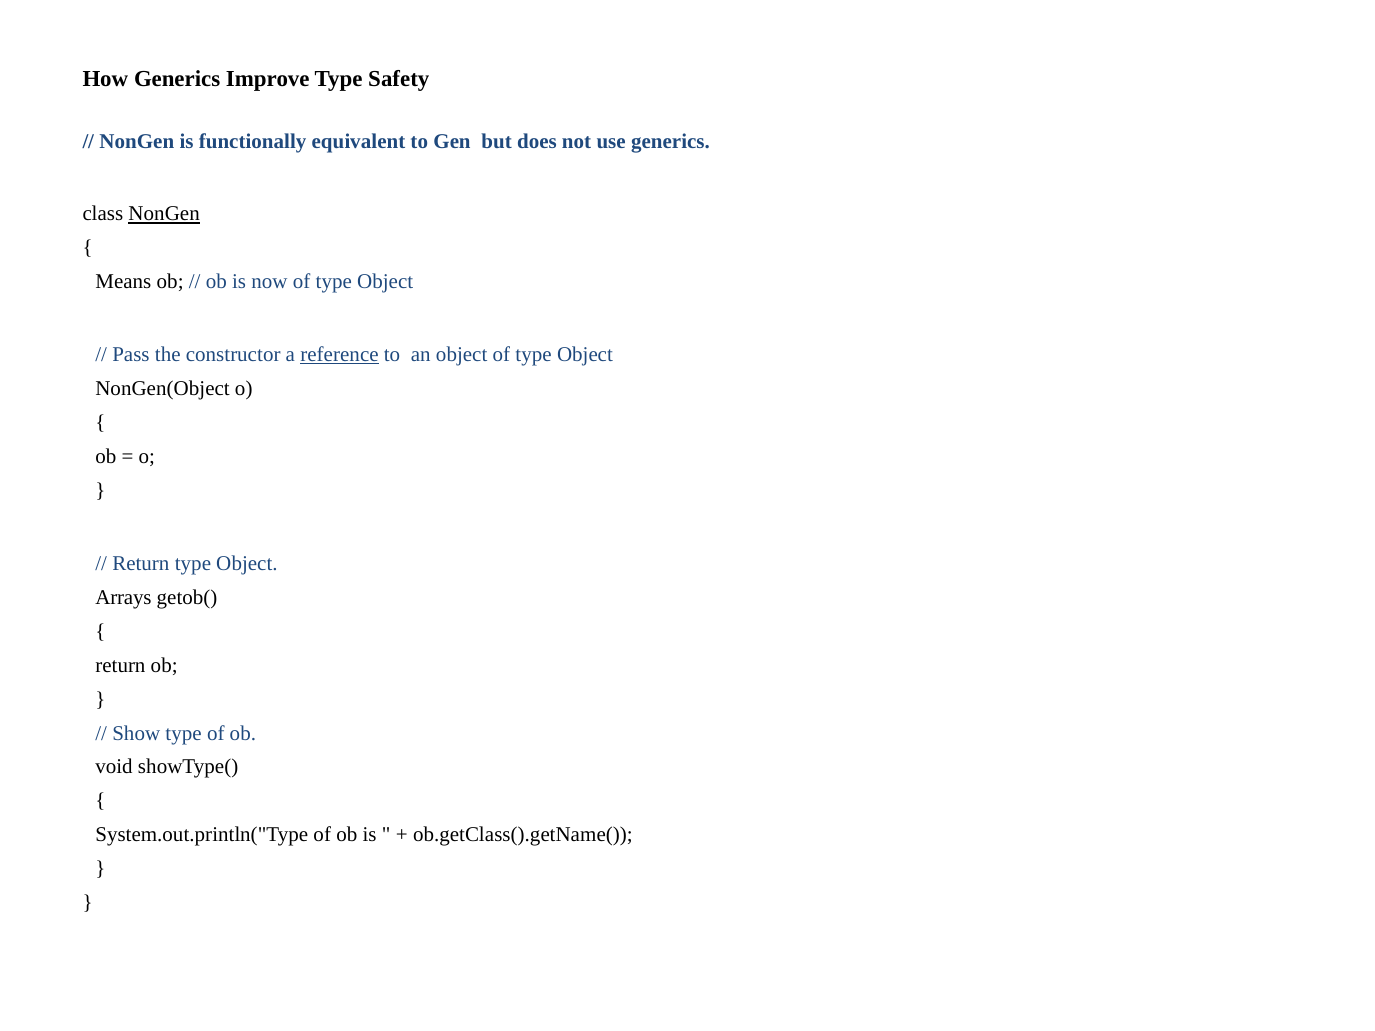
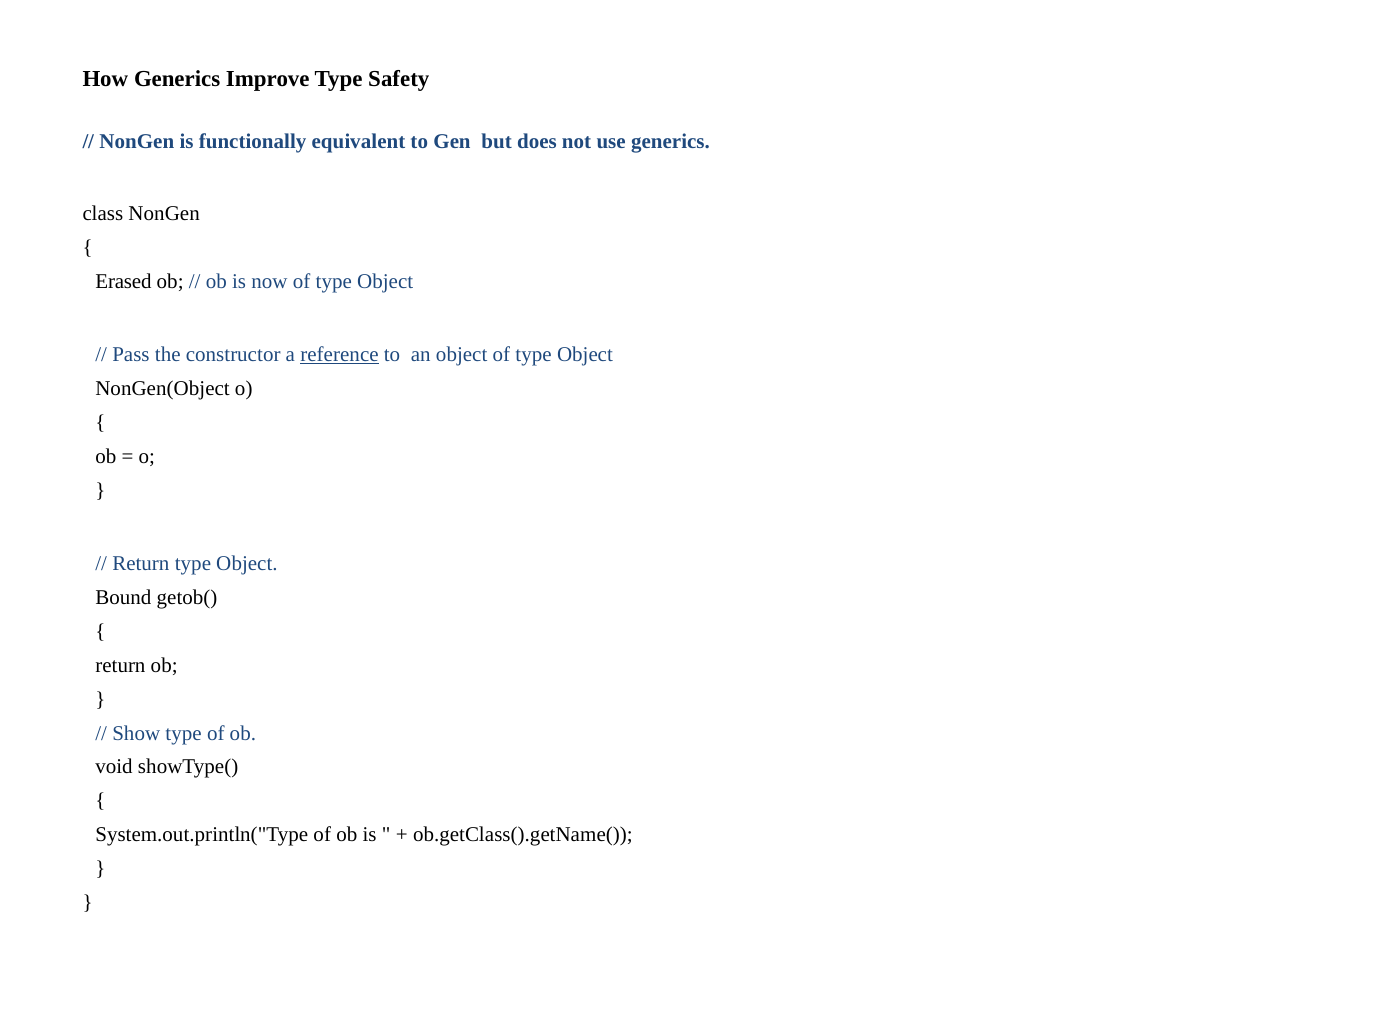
NonGen underline: present -> none (164, 214)
Means: Means -> Erased (123, 282)
Arrays: Arrays -> Bound (123, 598)
